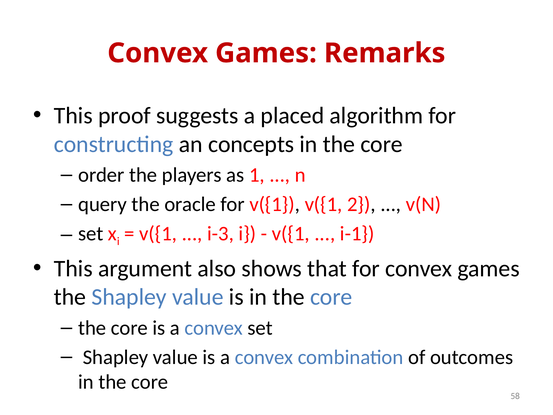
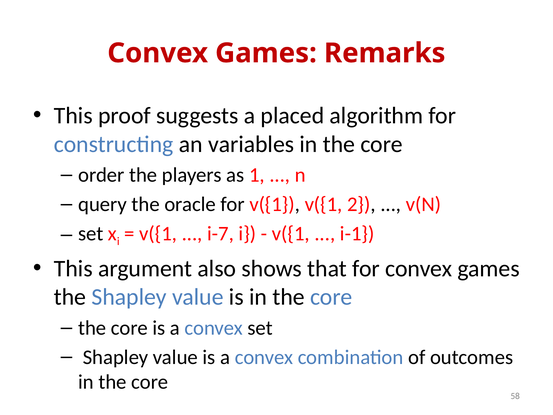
concepts: concepts -> variables (251, 144)
i-3: i-3 -> i-7 (221, 233)
